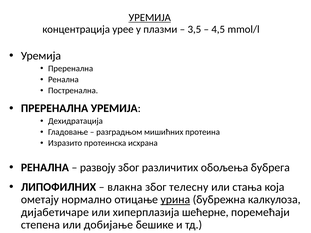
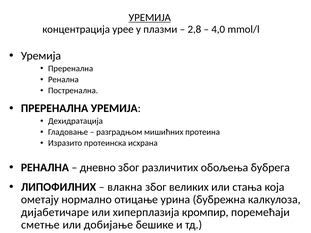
3,5: 3,5 -> 2,8 (194, 29)
4,5: 4,5 -> 4,0 (218, 29)
развоју: развоју -> дневно (98, 168)
телесну: телесну -> великих (189, 187)
урина underline: present -> none (175, 200)
шећерне: шећерне -> кромпир (205, 212)
степена: степена -> сметње (40, 225)
